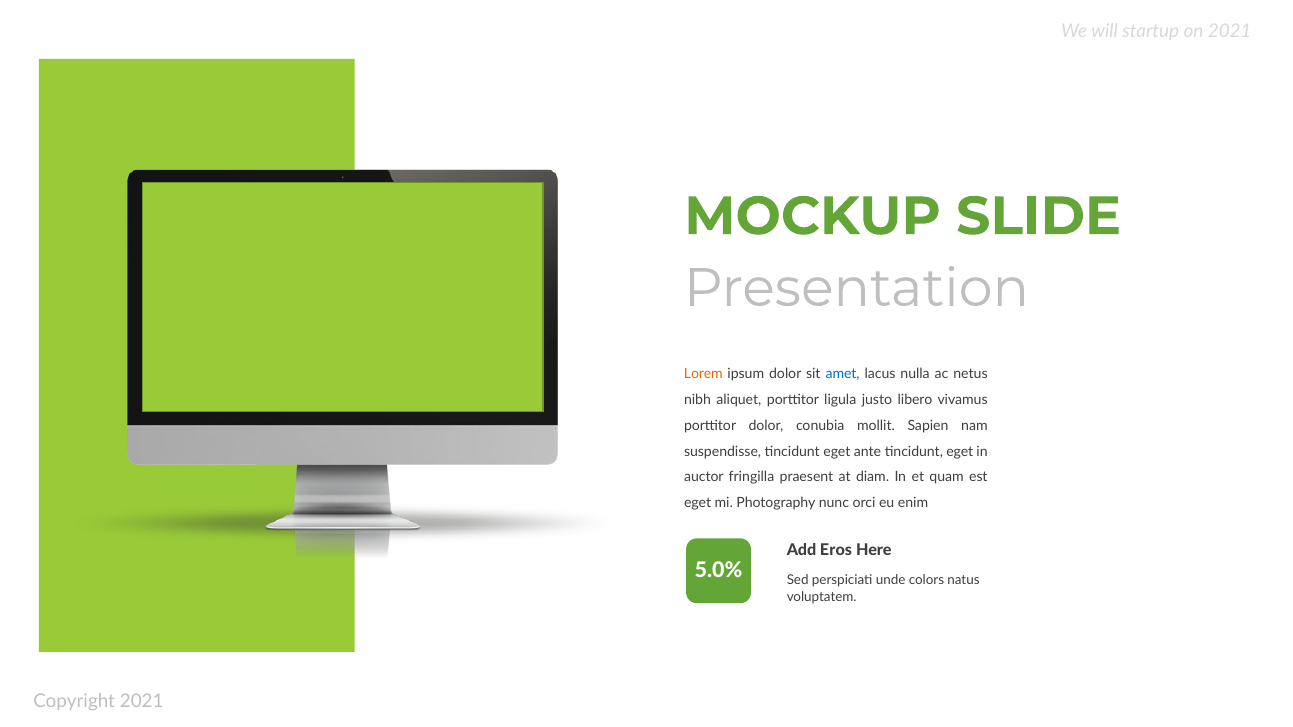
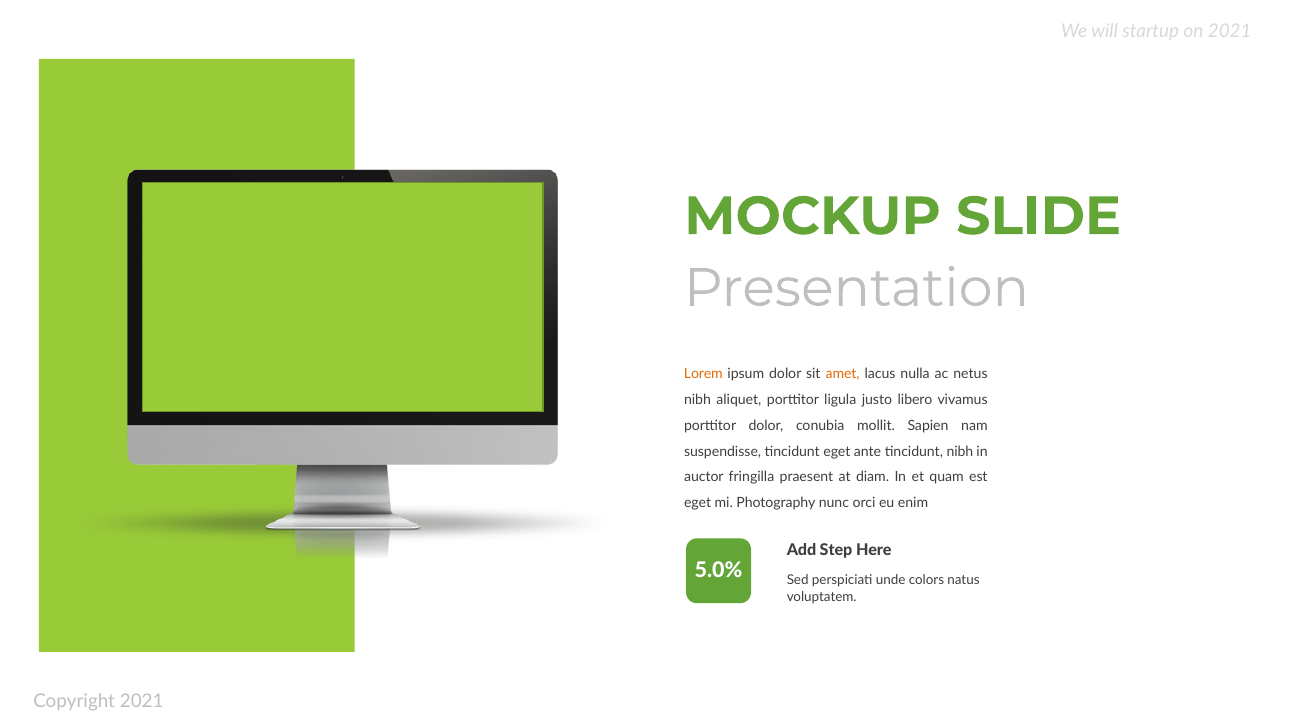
amet colour: blue -> orange (843, 374)
ante tincidunt eget: eget -> nibh (960, 452)
Eros: Eros -> Step (836, 551)
